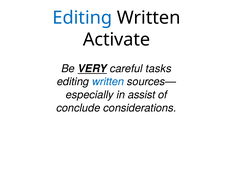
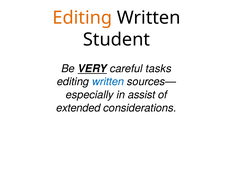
Editing colour: blue -> orange (82, 18)
Activate: Activate -> Student (116, 39)
conclude: conclude -> extended (78, 108)
